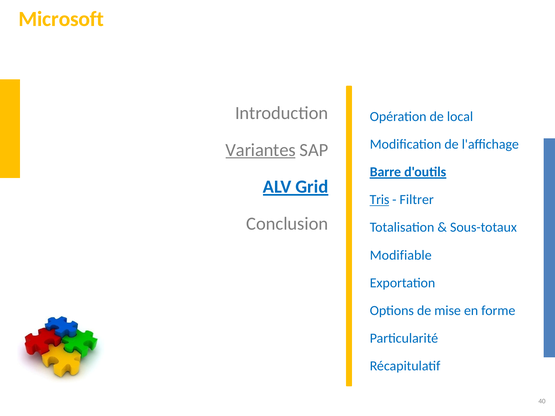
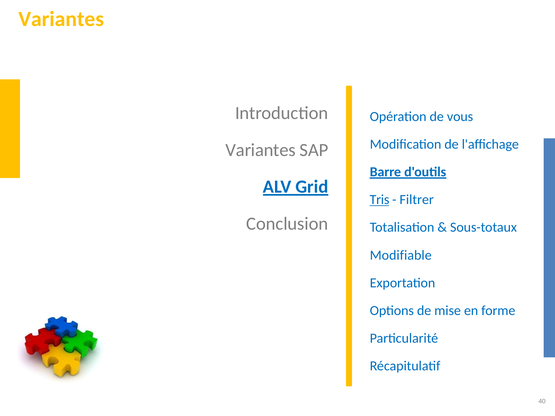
Microsoft: Microsoft -> Variantes (61, 19)
local: local -> vous (460, 117)
Variantes underline: present -> none (261, 150)
